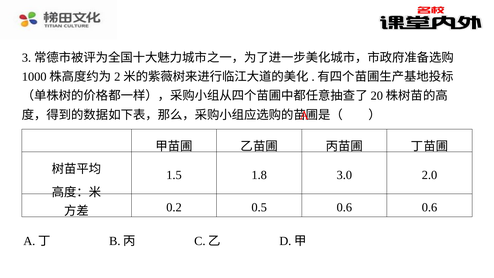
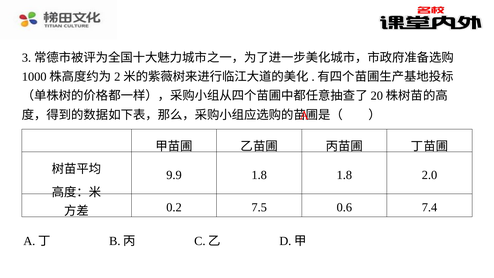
1.5: 1.5 -> 9.9 (174, 175)
1.8 3.0: 3.0 -> 1.8 (344, 175)
0.5: 0.5 -> 7.5 (259, 207)
0.6 0.6: 0.6 -> 7.4 (430, 207)
